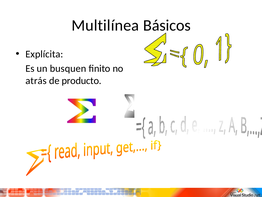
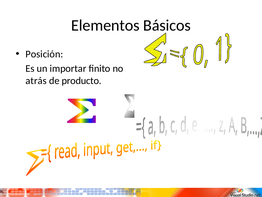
Multilínea: Multilínea -> Elementos (105, 25)
Explícita: Explícita -> Posición (44, 54)
busquen: busquen -> importar (68, 68)
